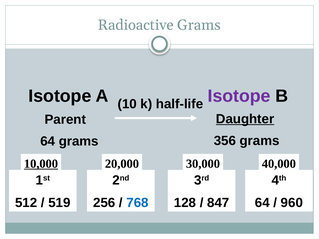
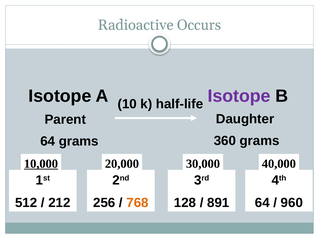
Radioactive Grams: Grams -> Occurs (199, 25)
Daughter underline: present -> none (245, 119)
356: 356 -> 360 (225, 141)
519: 519 -> 212 (59, 203)
768 colour: blue -> orange (137, 203)
847: 847 -> 891 (218, 203)
